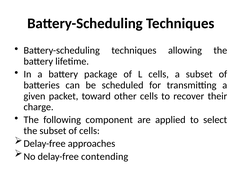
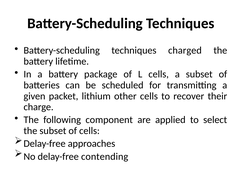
allowing: allowing -> charged (185, 50)
toward: toward -> lithium (96, 96)
